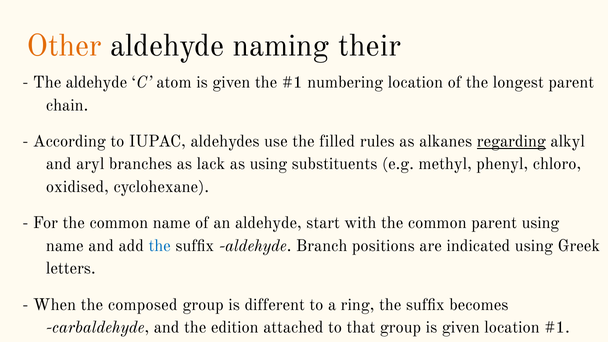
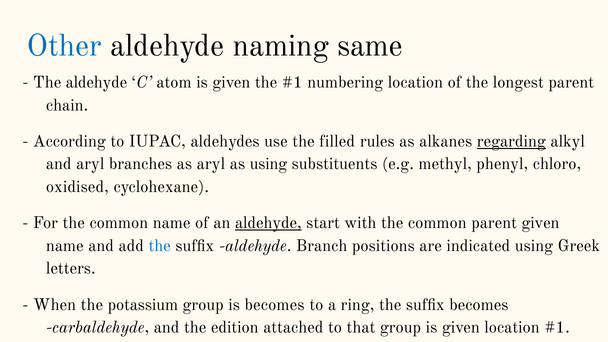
Other colour: orange -> blue (64, 46)
their: their -> same (370, 46)
as lack: lack -> aryl (211, 164)
aldehyde underline: none -> present (268, 223)
parent using: using -> given (541, 223)
composed: composed -> potassium (143, 305)
is different: different -> becomes (275, 305)
